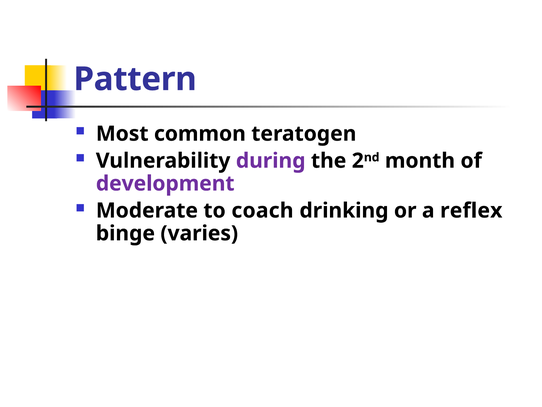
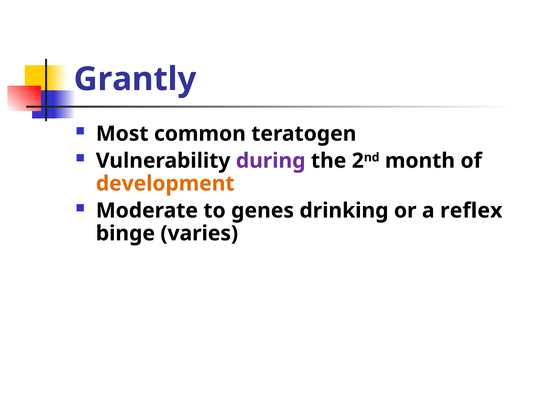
Pattern: Pattern -> Grantly (135, 79)
development colour: purple -> orange (165, 183)
coach: coach -> genes (263, 210)
